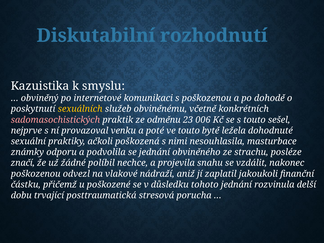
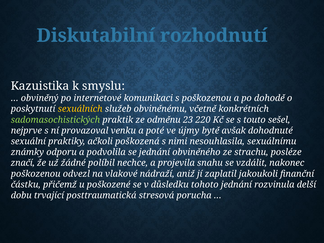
sadomasochistických colour: pink -> light green (55, 120)
006: 006 -> 220 (203, 120)
ve touto: touto -> újmy (189, 131)
ležela: ležela -> avšak (234, 131)
masturbace: masturbace -> sexuálnímu (272, 141)
